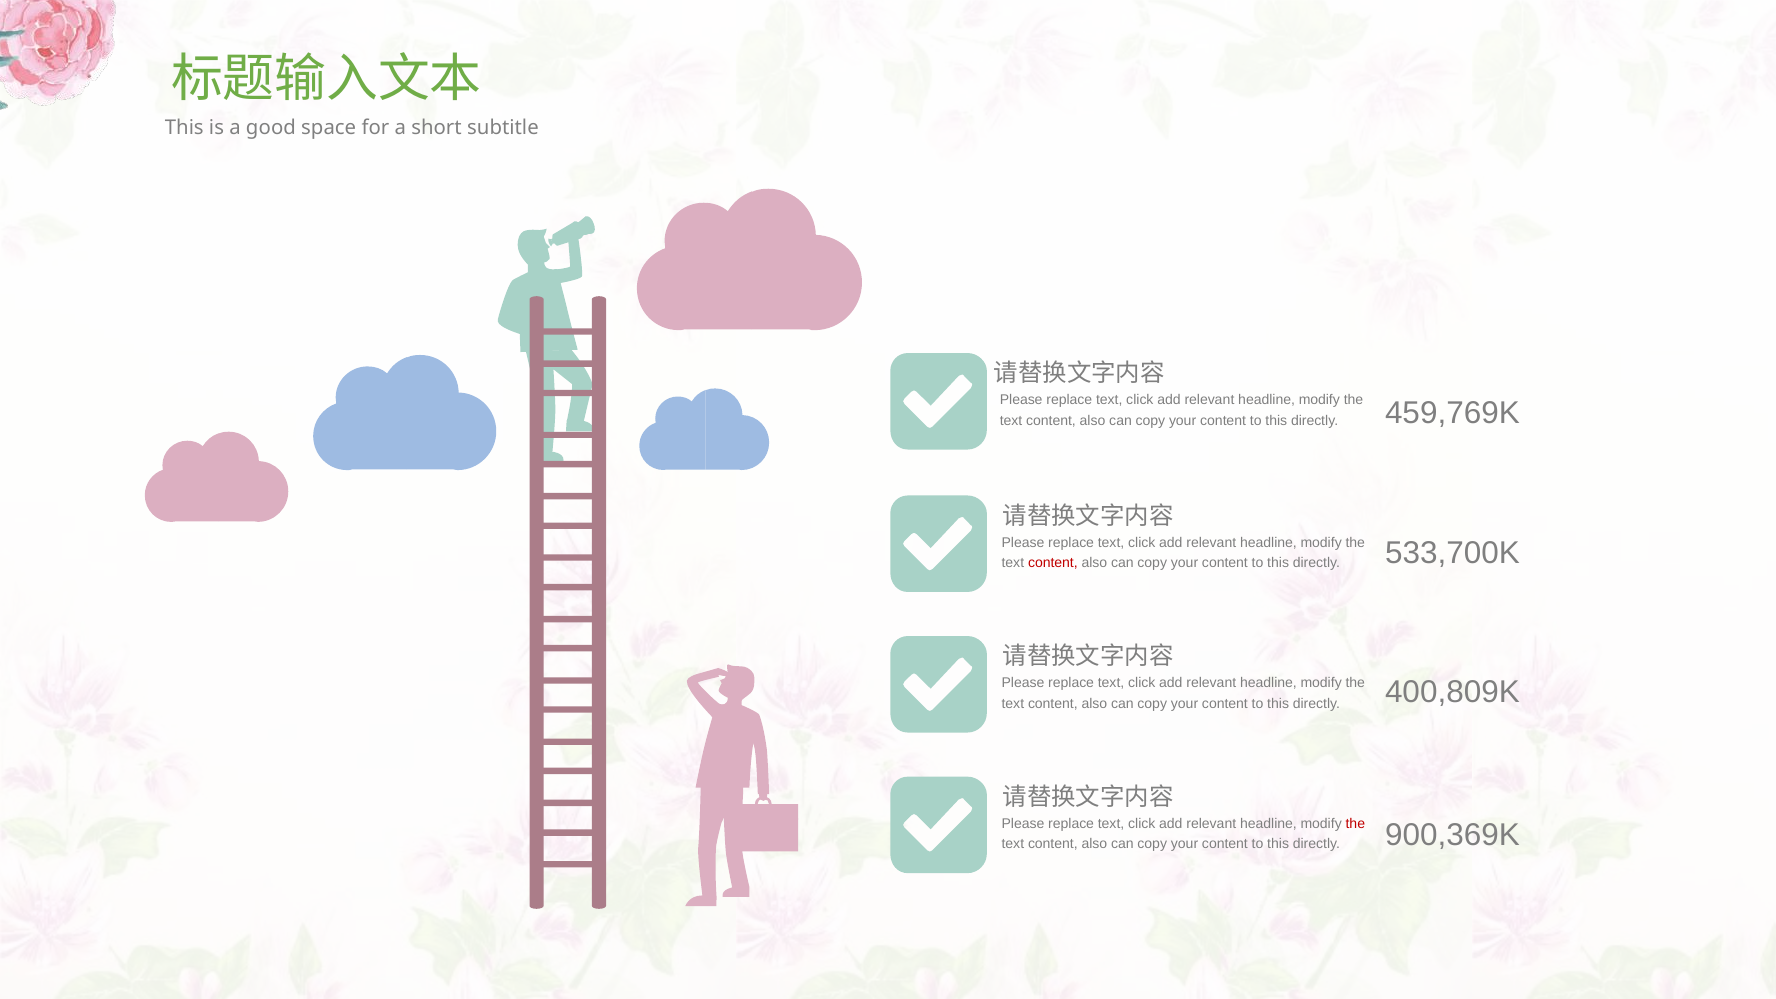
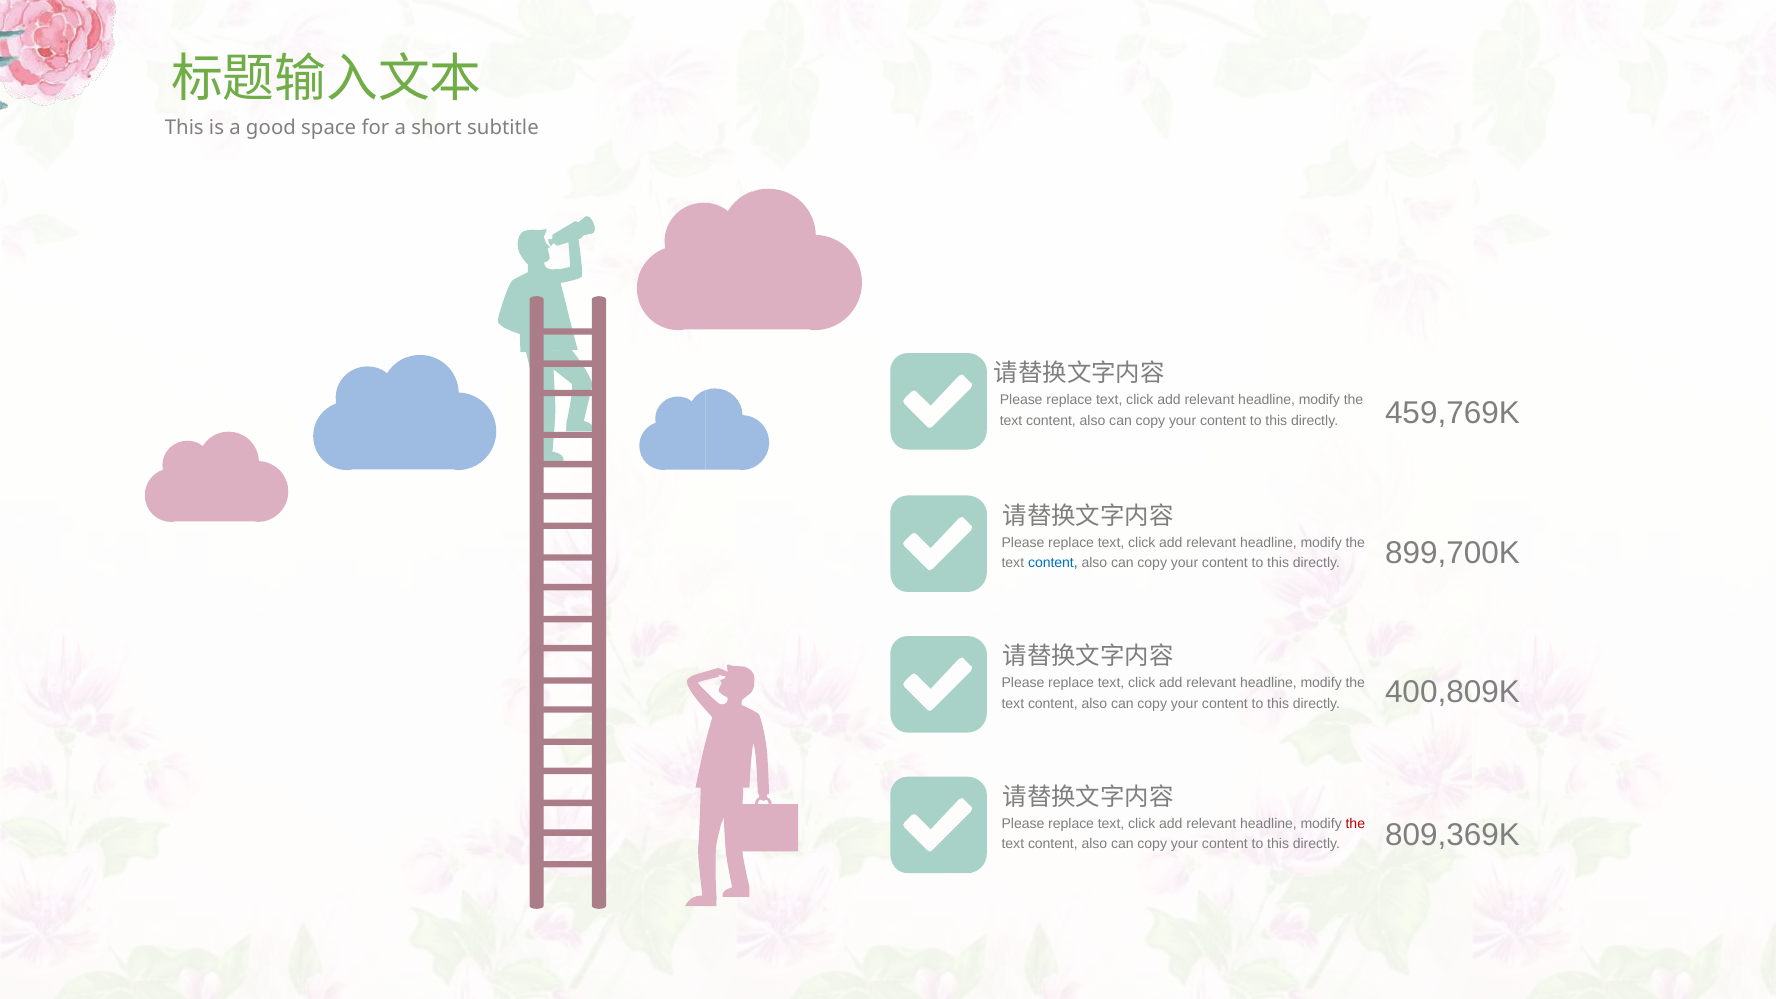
533,700K: 533,700K -> 899,700K (1453, 554)
content colour: red -> blue (1053, 563)
900,369K: 900,369K -> 809,369K (1453, 835)
